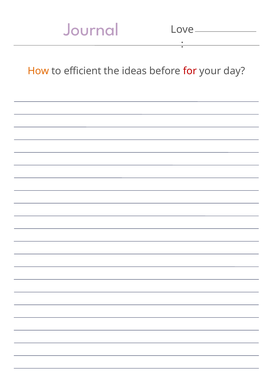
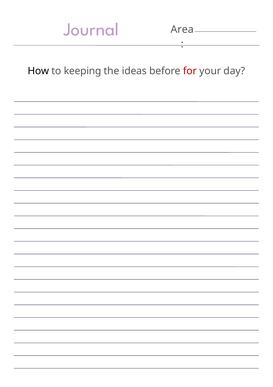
Love: Love -> Area (182, 29)
How colour: orange -> black (38, 71)
efficient: efficient -> keeping (83, 71)
